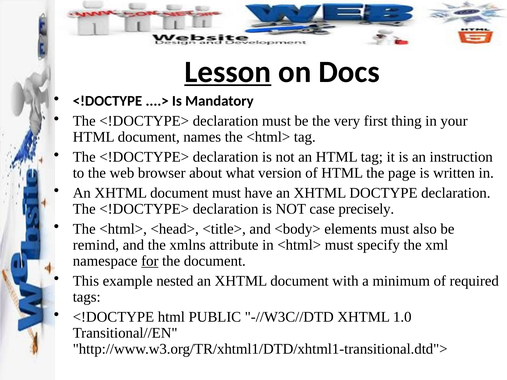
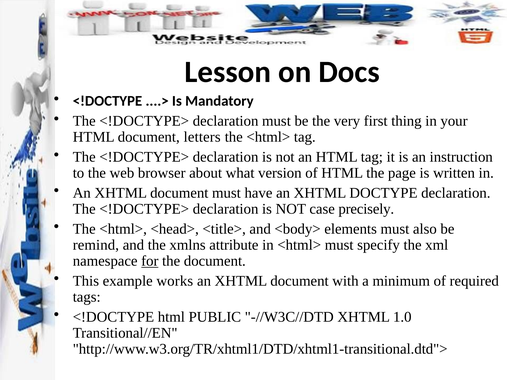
Lesson underline: present -> none (228, 72)
names: names -> letters (202, 137)
nested: nested -> works (175, 281)
